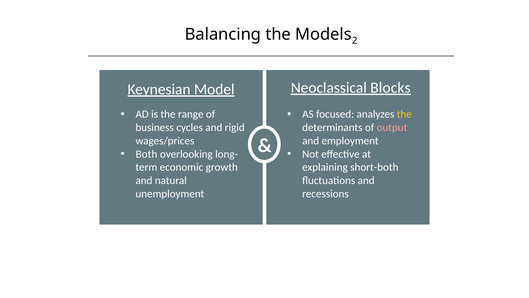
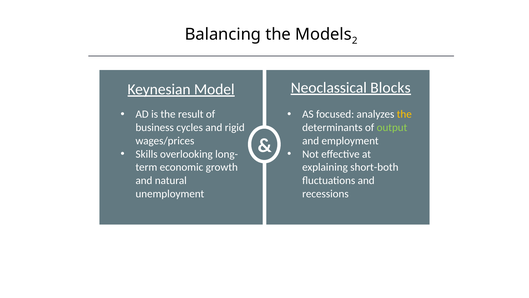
range: range -> result (191, 114)
output colour: pink -> light green (392, 127)
Both: Both -> Skills (147, 154)
